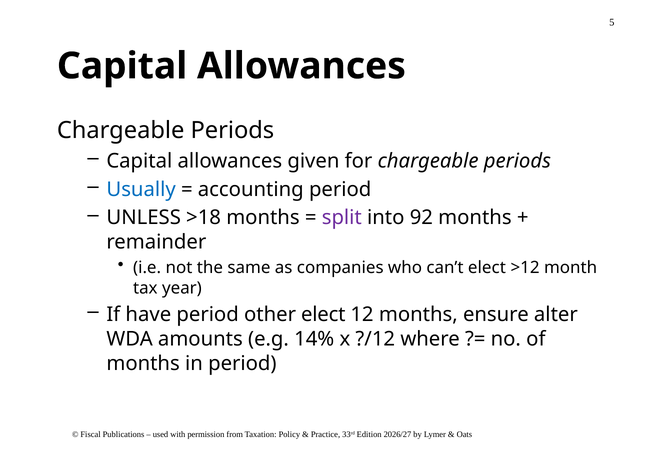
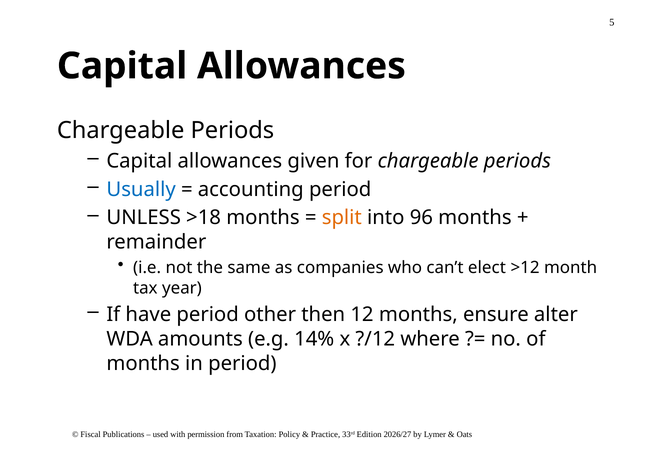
split colour: purple -> orange (342, 218)
92: 92 -> 96 (421, 218)
other elect: elect -> then (323, 315)
